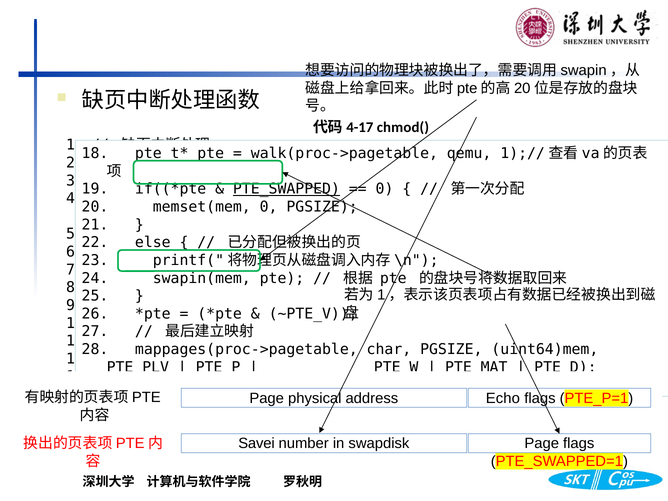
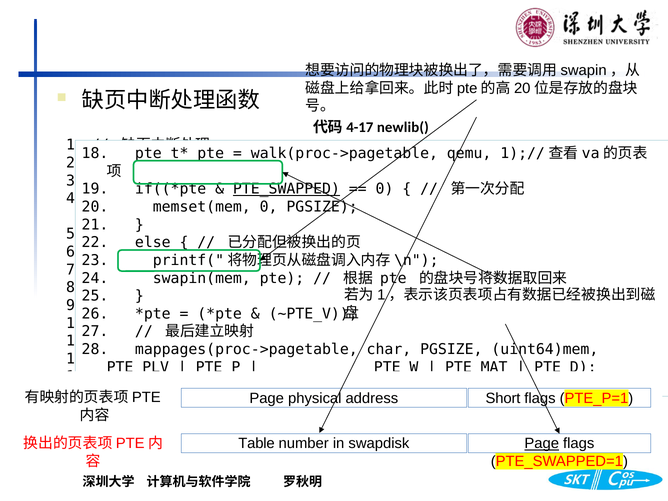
chmod(: chmod( -> newlib( (403, 127)
Echo: Echo -> Short (503, 398)
Savei: Savei -> Table (257, 444)
Page underline: none -> present (542, 444)
